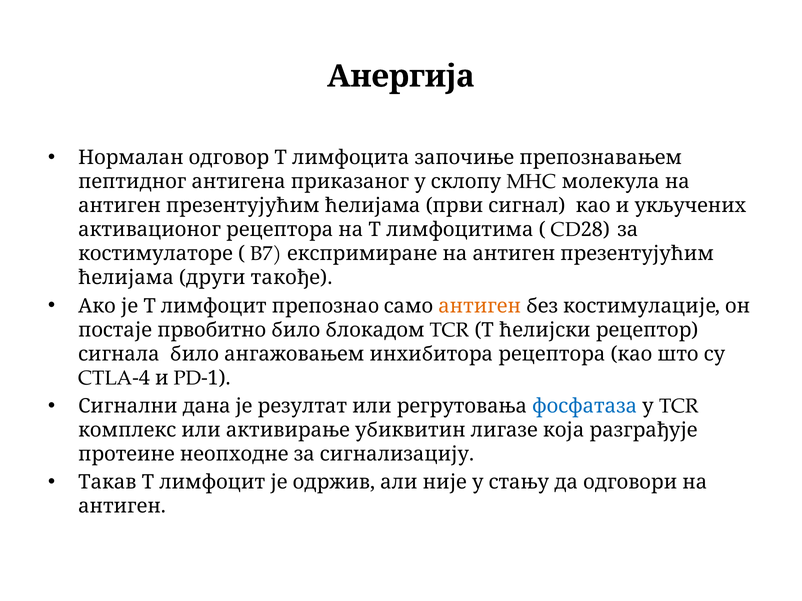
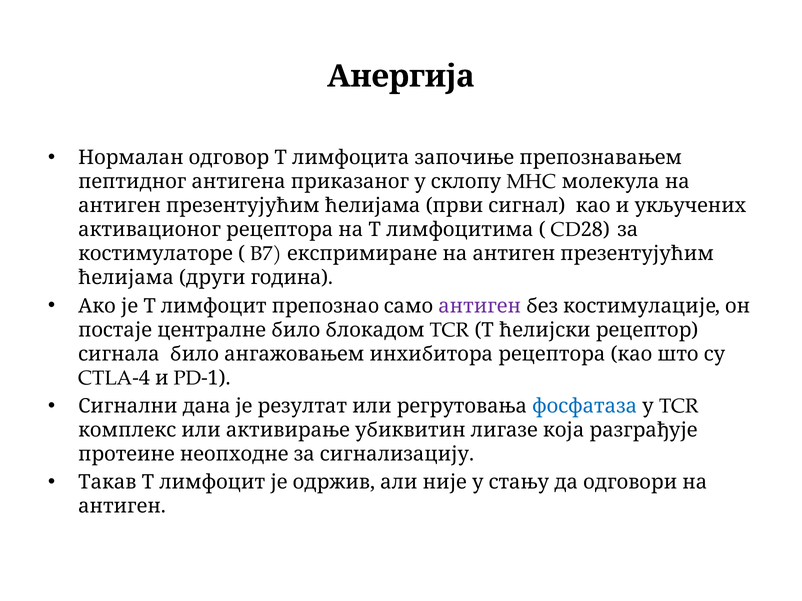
такође: такође -> година (292, 278)
антиген colour: orange -> purple (480, 306)
првобитно: првобитно -> централне (212, 330)
